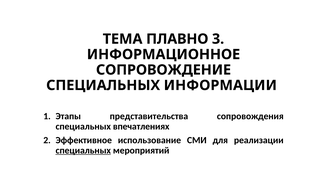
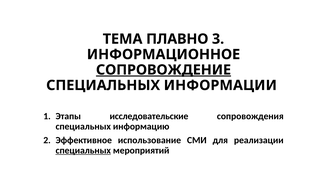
СОПРОВОЖДЕНИЕ underline: none -> present (164, 70)
представительства: представительства -> исследовательские (149, 116)
впечатлениях: впечатлениях -> информацию (141, 126)
